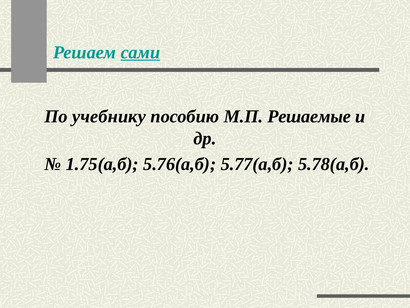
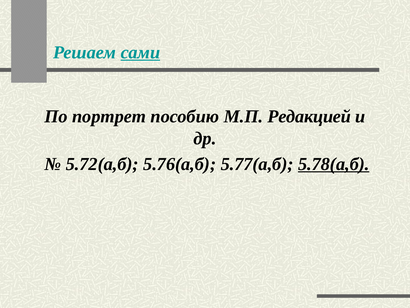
учебнику: учебнику -> портрет (109, 116)
Решаемые: Решаемые -> Редакцией (309, 116)
1.75(а,б: 1.75(а,б -> 5.72(а,б (102, 164)
5.78(а,б underline: none -> present (334, 164)
